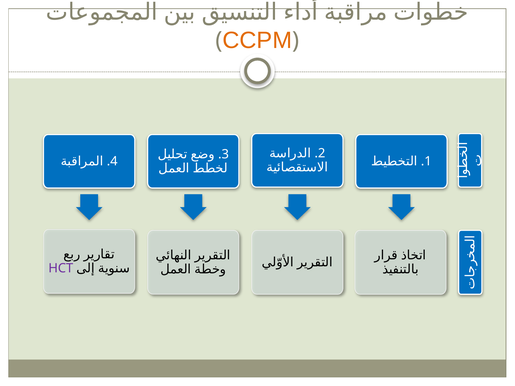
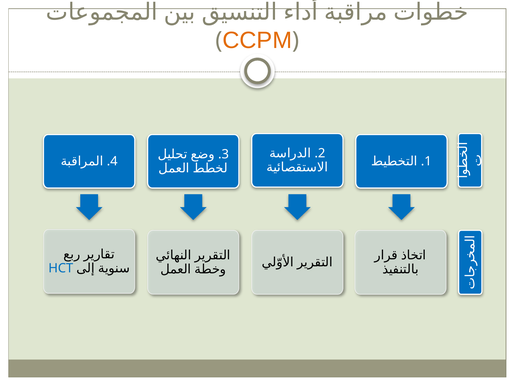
HCT colour: purple -> blue (61, 268)
